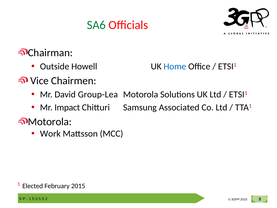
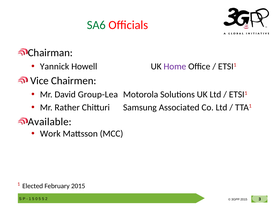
Outside: Outside -> Yannick (55, 66)
Home colour: blue -> purple (175, 66)
Impact: Impact -> Rather (67, 107)
Motorola: Motorola -> Available (50, 122)
